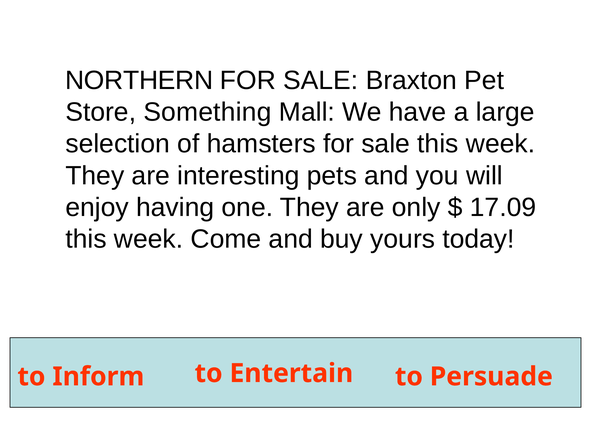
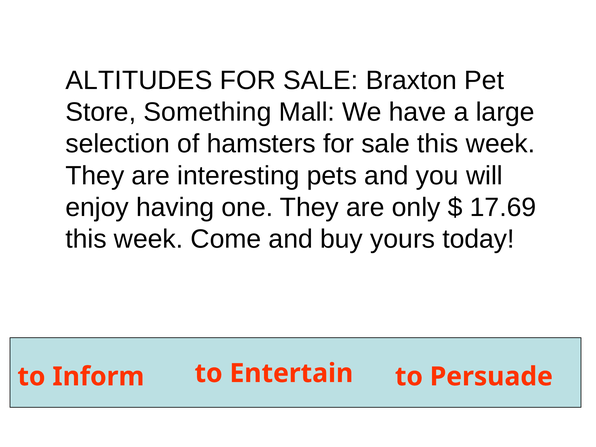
NORTHERN: NORTHERN -> ALTITUDES (139, 80)
17.09: 17.09 -> 17.69 (503, 207)
